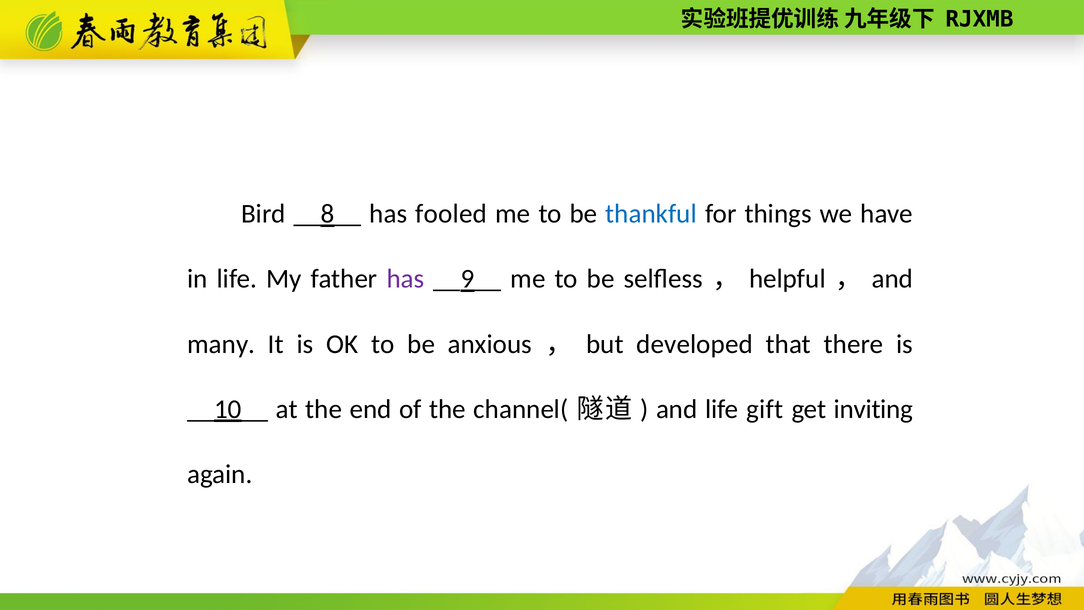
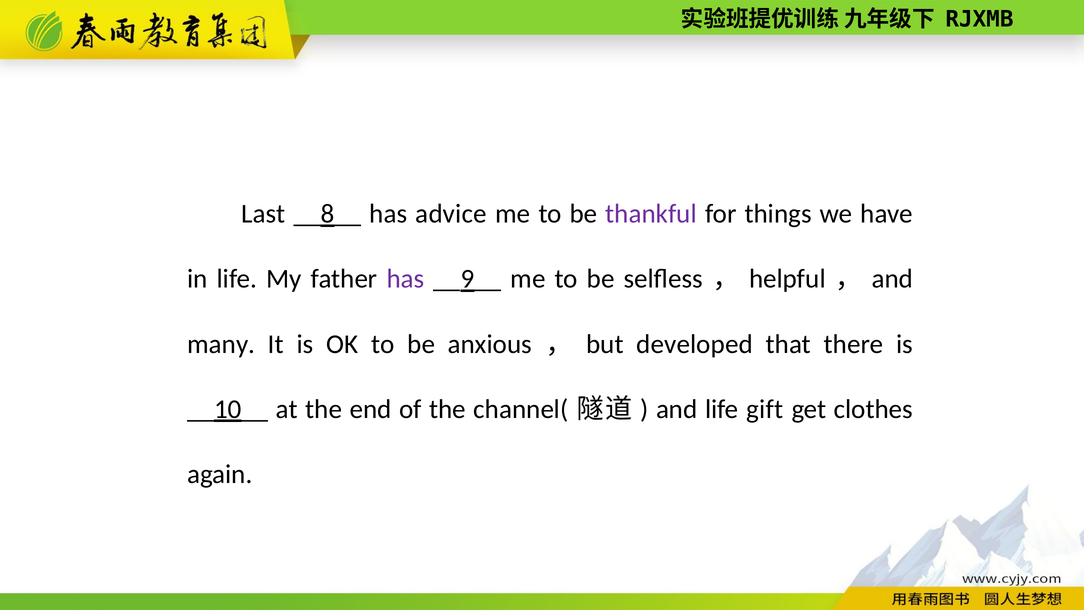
Bird: Bird -> Last (263, 214)
fooled: fooled -> advice (451, 214)
thankful colour: blue -> purple (651, 214)
inviting: inviting -> clothes (873, 409)
